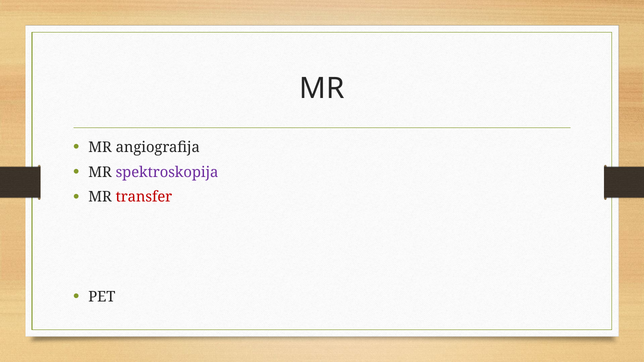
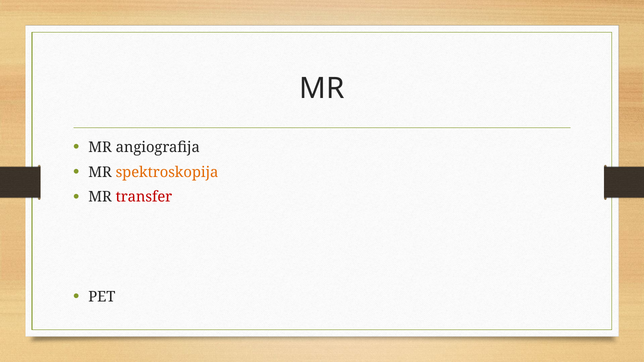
spektroskopija colour: purple -> orange (167, 172)
